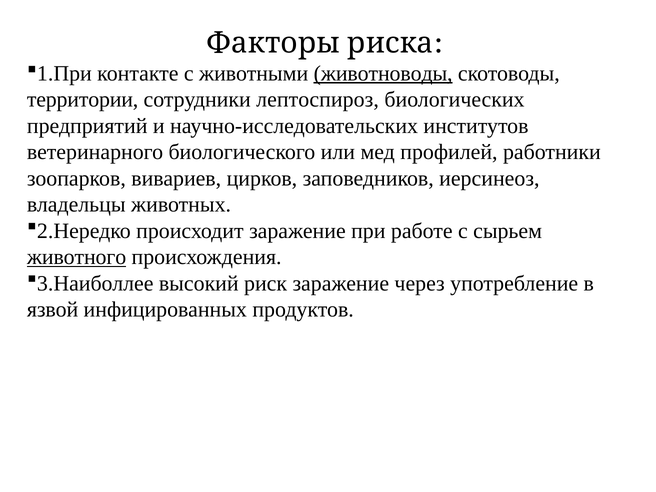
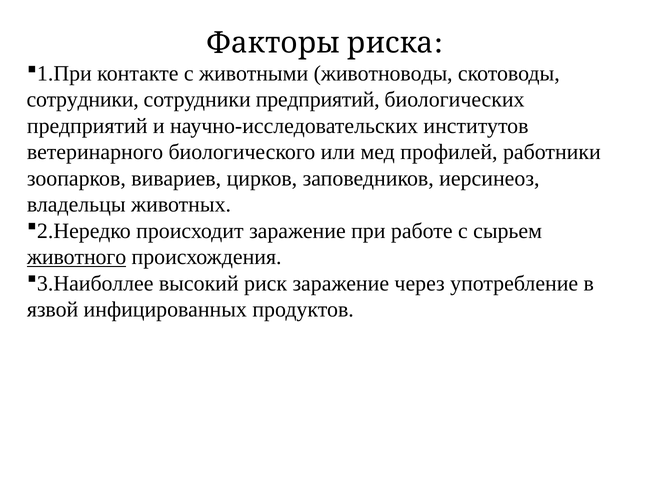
животноводы underline: present -> none (383, 73)
территории: территории -> сотрудники (83, 100)
сотрудники лептоспироз: лептоспироз -> предприятий (318, 100)
